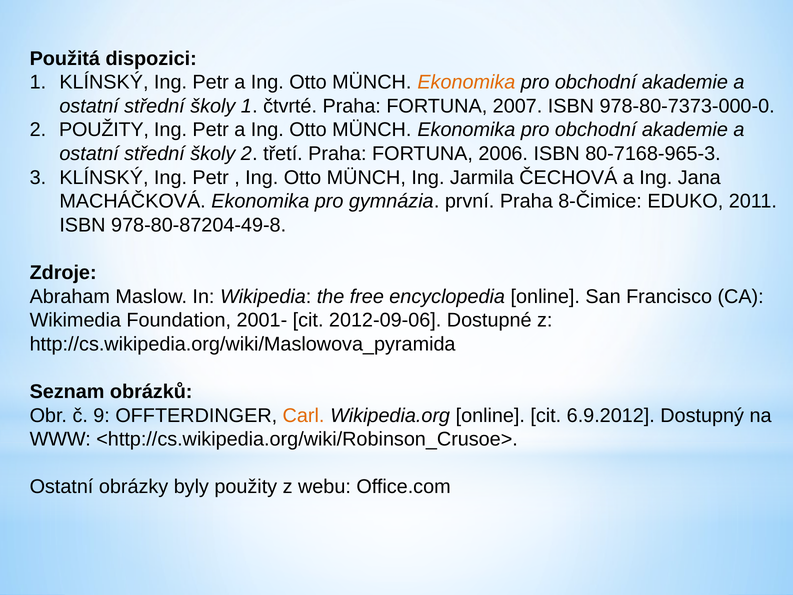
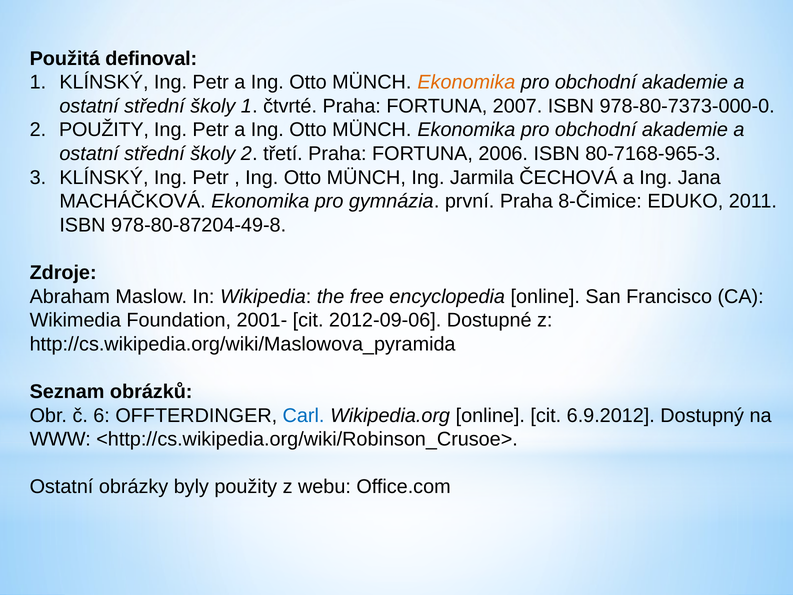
dispozici: dispozici -> definoval (151, 58)
9: 9 -> 6 (102, 415)
Carl colour: orange -> blue (303, 415)
